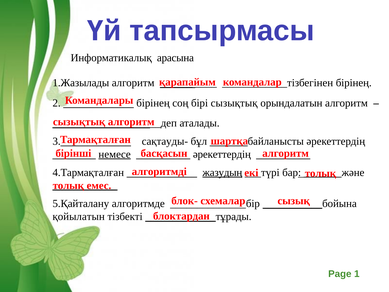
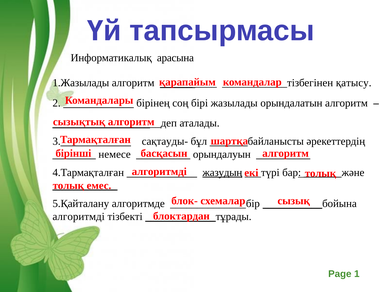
бірінең: бірінең -> қатысу (354, 83)
бірі сызықтық: сызықтық -> жазылады (234, 103)
немесе underline: present -> none (115, 154)
әрекеттердің: әрекеттердің -> орындалуын (222, 154)
қойылатын: қойылатын -> алгоритмді (79, 216)
